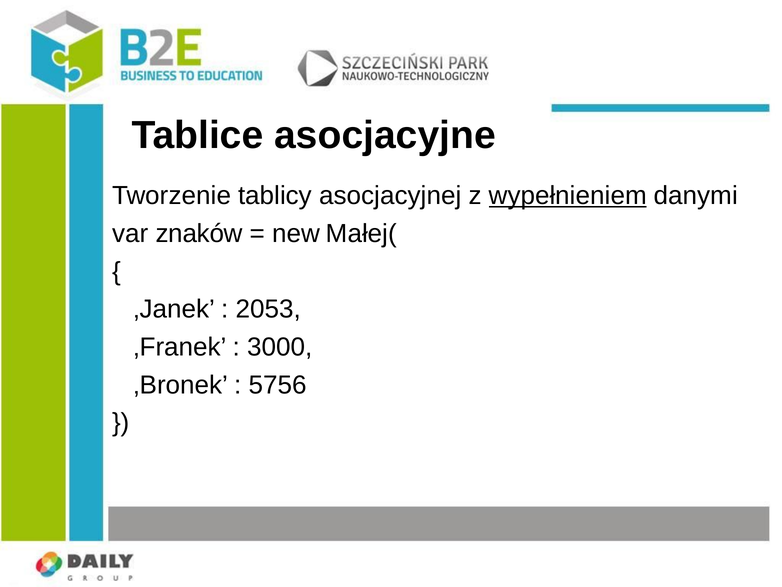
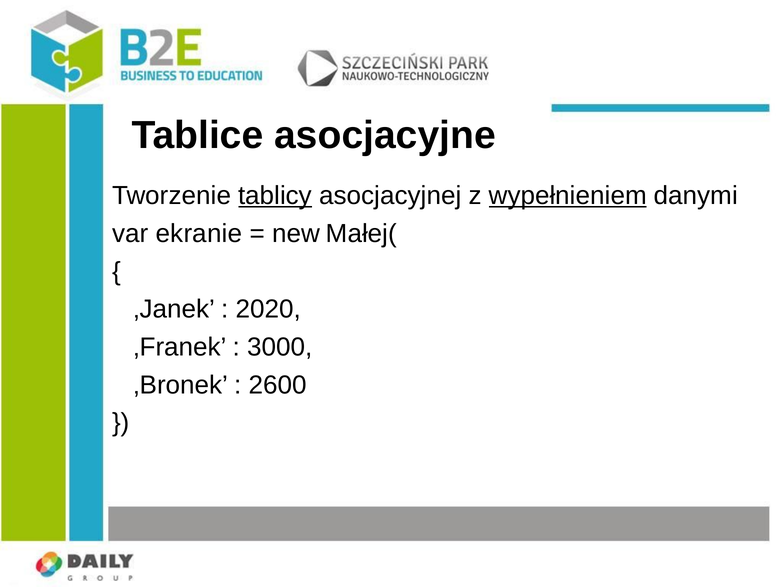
tablicy underline: none -> present (275, 196)
znaków: znaków -> ekranie (199, 233)
2053: 2053 -> 2020 (268, 309)
5756: 5756 -> 2600 (278, 385)
